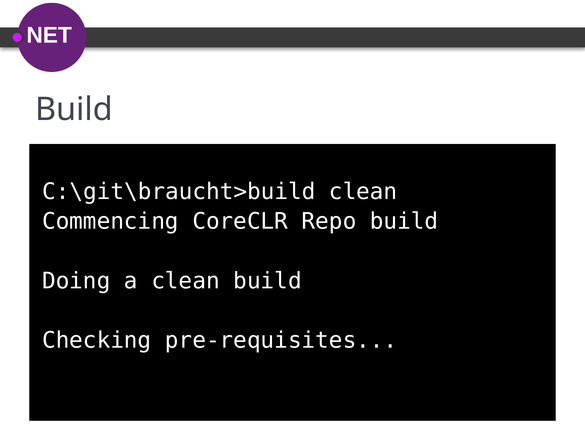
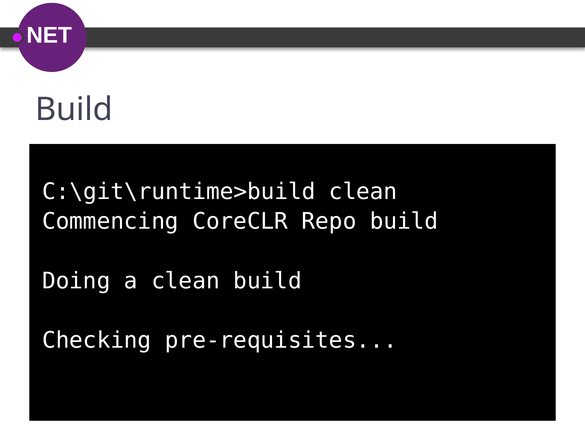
C:\git\braucht>build: C:\git\braucht>build -> C:\git\runtime>build (179, 192)
